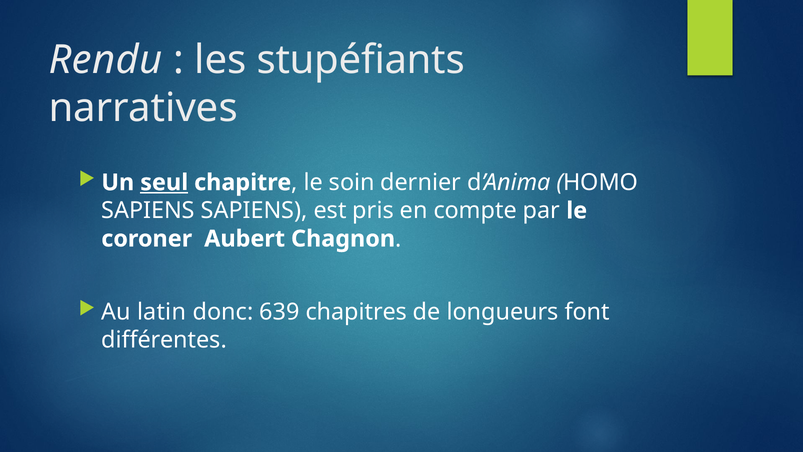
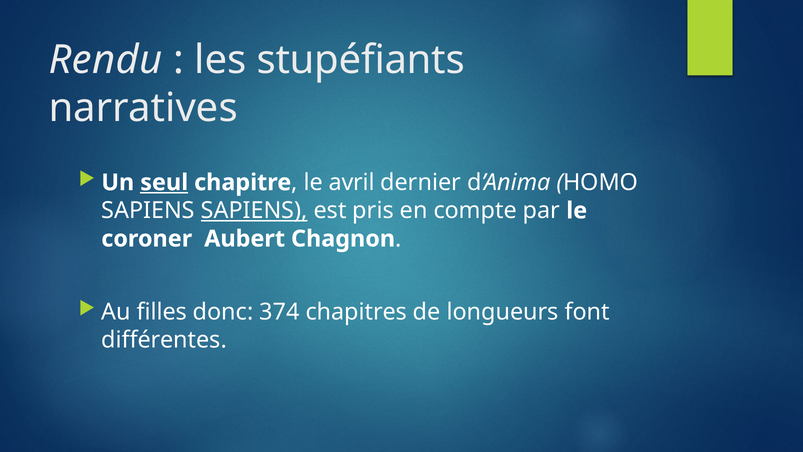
soin: soin -> avril (352, 182)
SAPIENS underline: none -> present (254, 211)
latin: latin -> filles (162, 312)
639: 639 -> 374 (280, 312)
